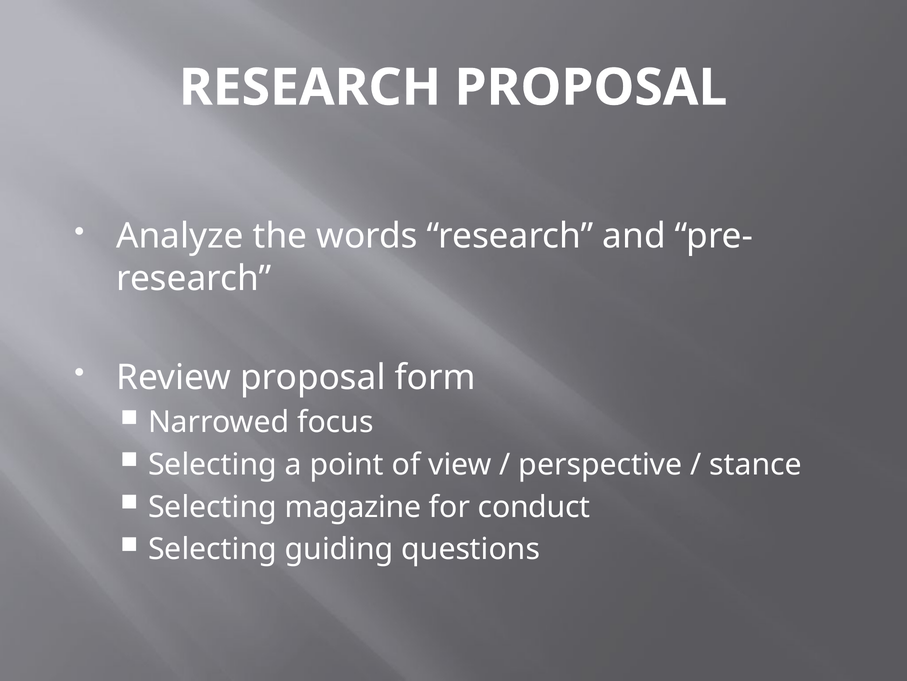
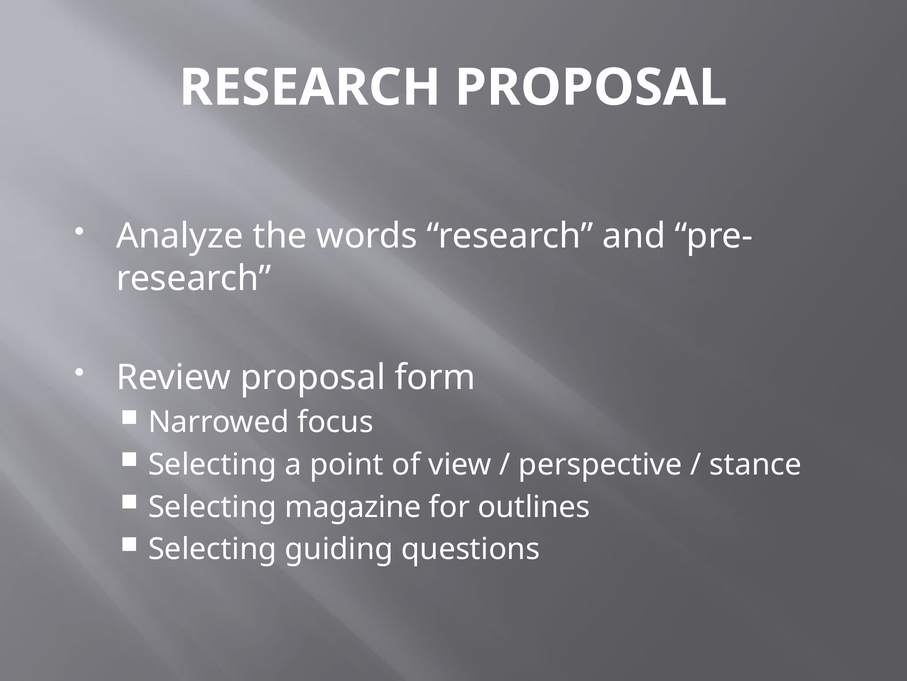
conduct: conduct -> outlines (534, 507)
